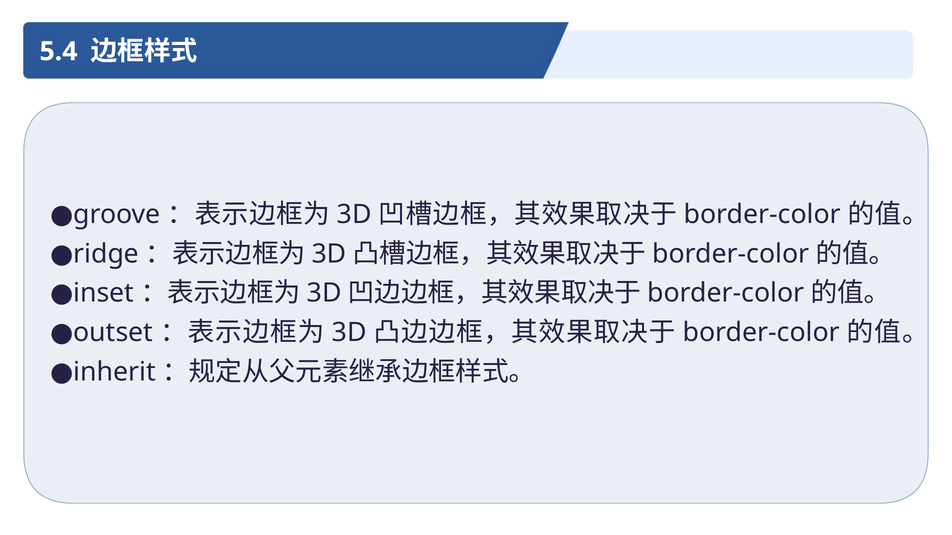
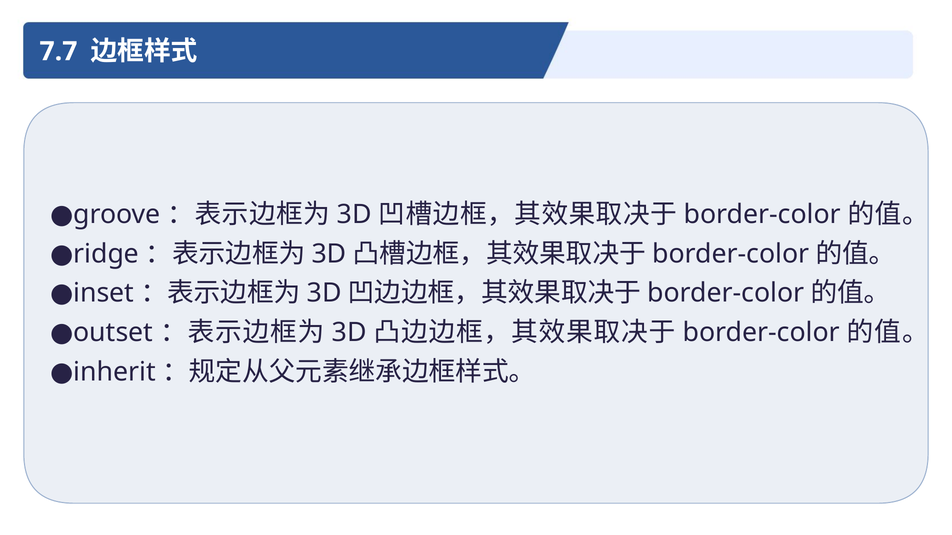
5.4: 5.4 -> 7.7 (58, 51)
